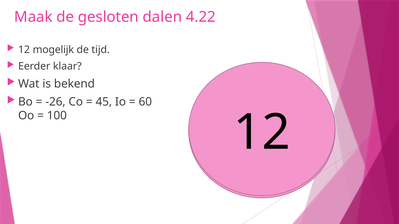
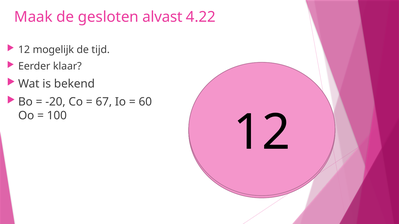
dalen: dalen -> alvast (162, 17)
-26: -26 -> -20 (55, 102)
45: 45 -> 67 (104, 102)
